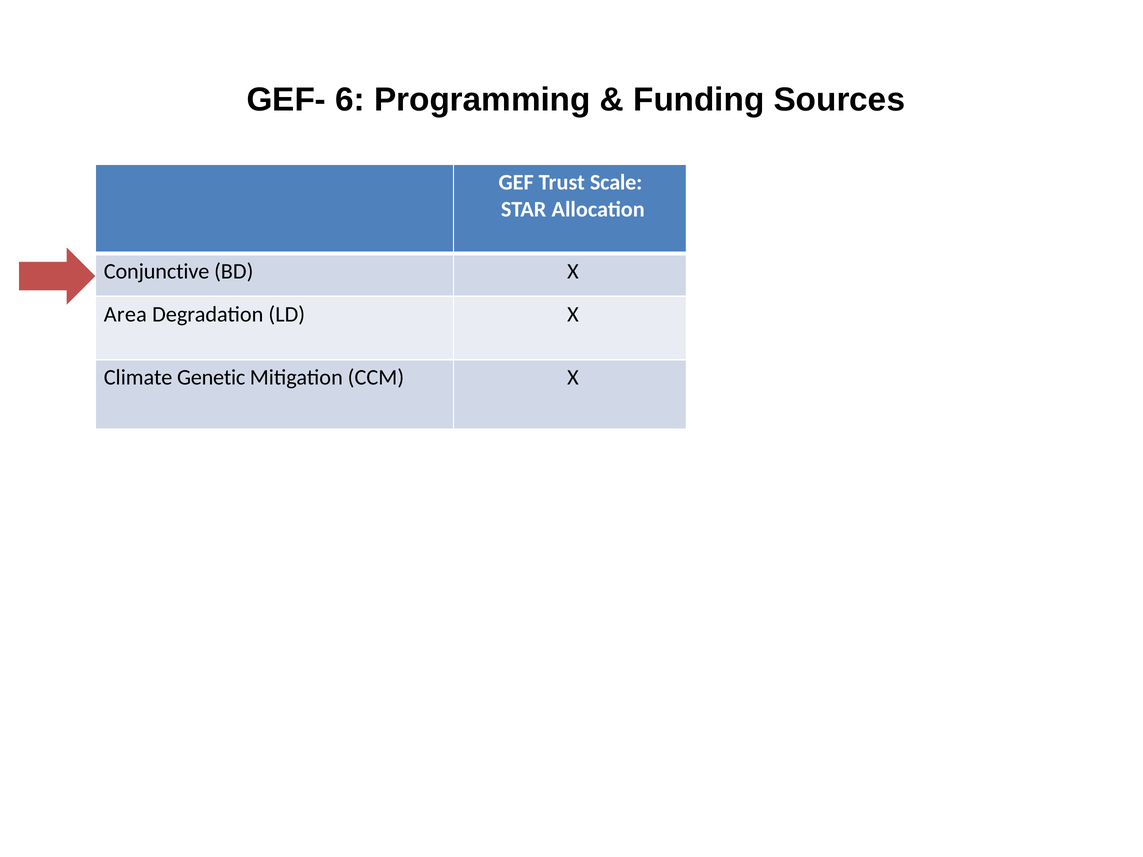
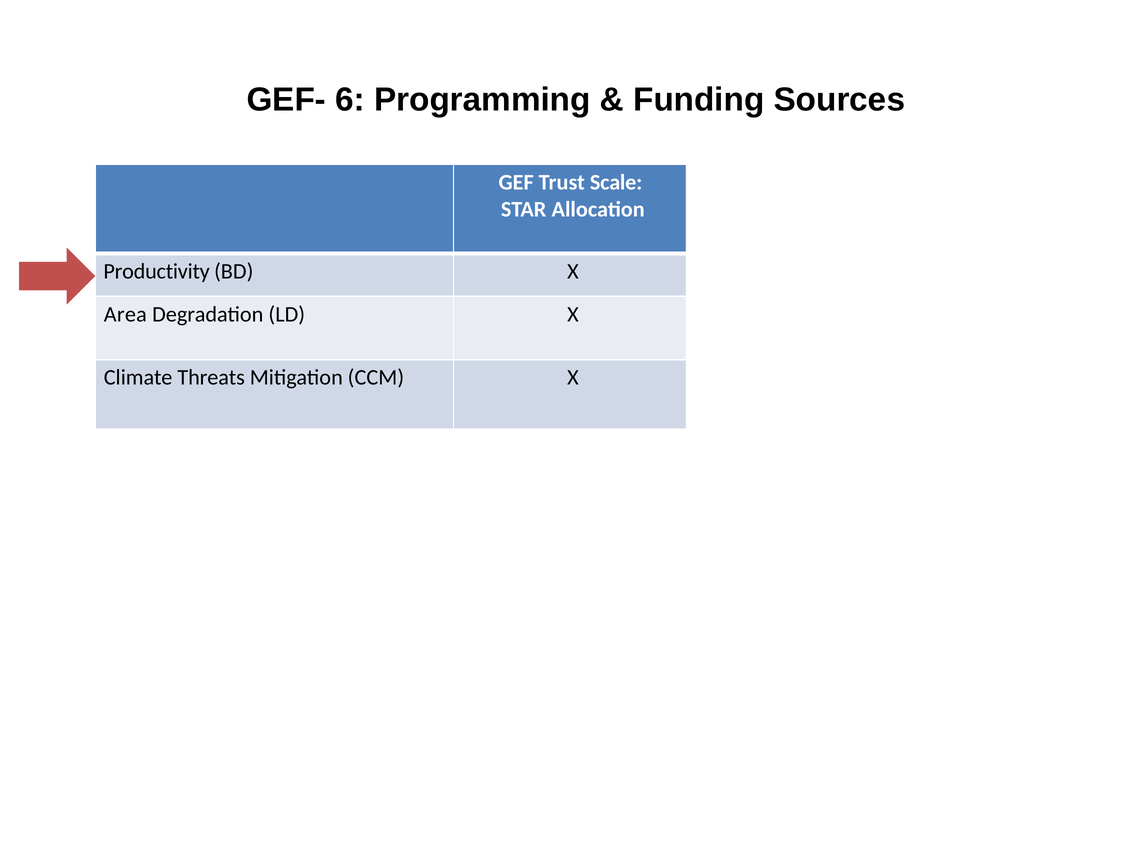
Conjunctive: Conjunctive -> Productivity (157, 272)
Genetic: Genetic -> Threats (211, 378)
